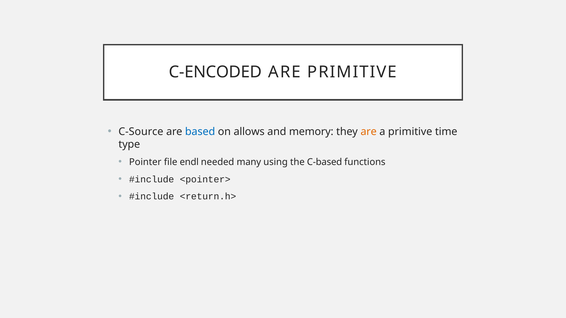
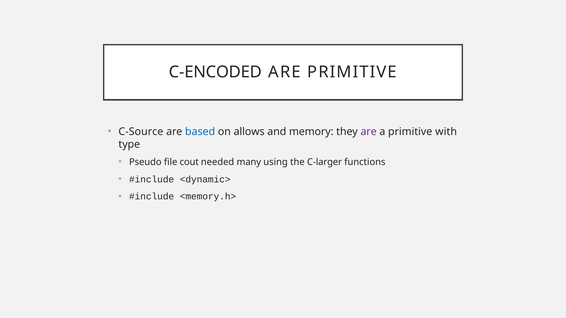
are colour: orange -> purple (369, 132)
time: time -> with (446, 132)
Pointer: Pointer -> Pseudo (145, 162)
endl: endl -> cout (189, 162)
C-based: C-based -> C-larger (325, 162)
<pointer>: <pointer> -> <dynamic> (205, 179)
<return.h>: <return.h> -> <memory.h> (208, 197)
